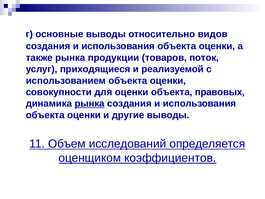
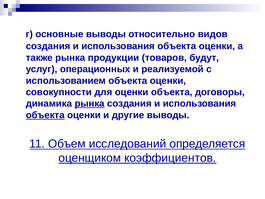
поток: поток -> будут (204, 58)
приходящиеся: приходящиеся -> операционных (95, 69)
правовых: правовых -> договоры (220, 92)
объекта underline: none -> present (45, 115)
